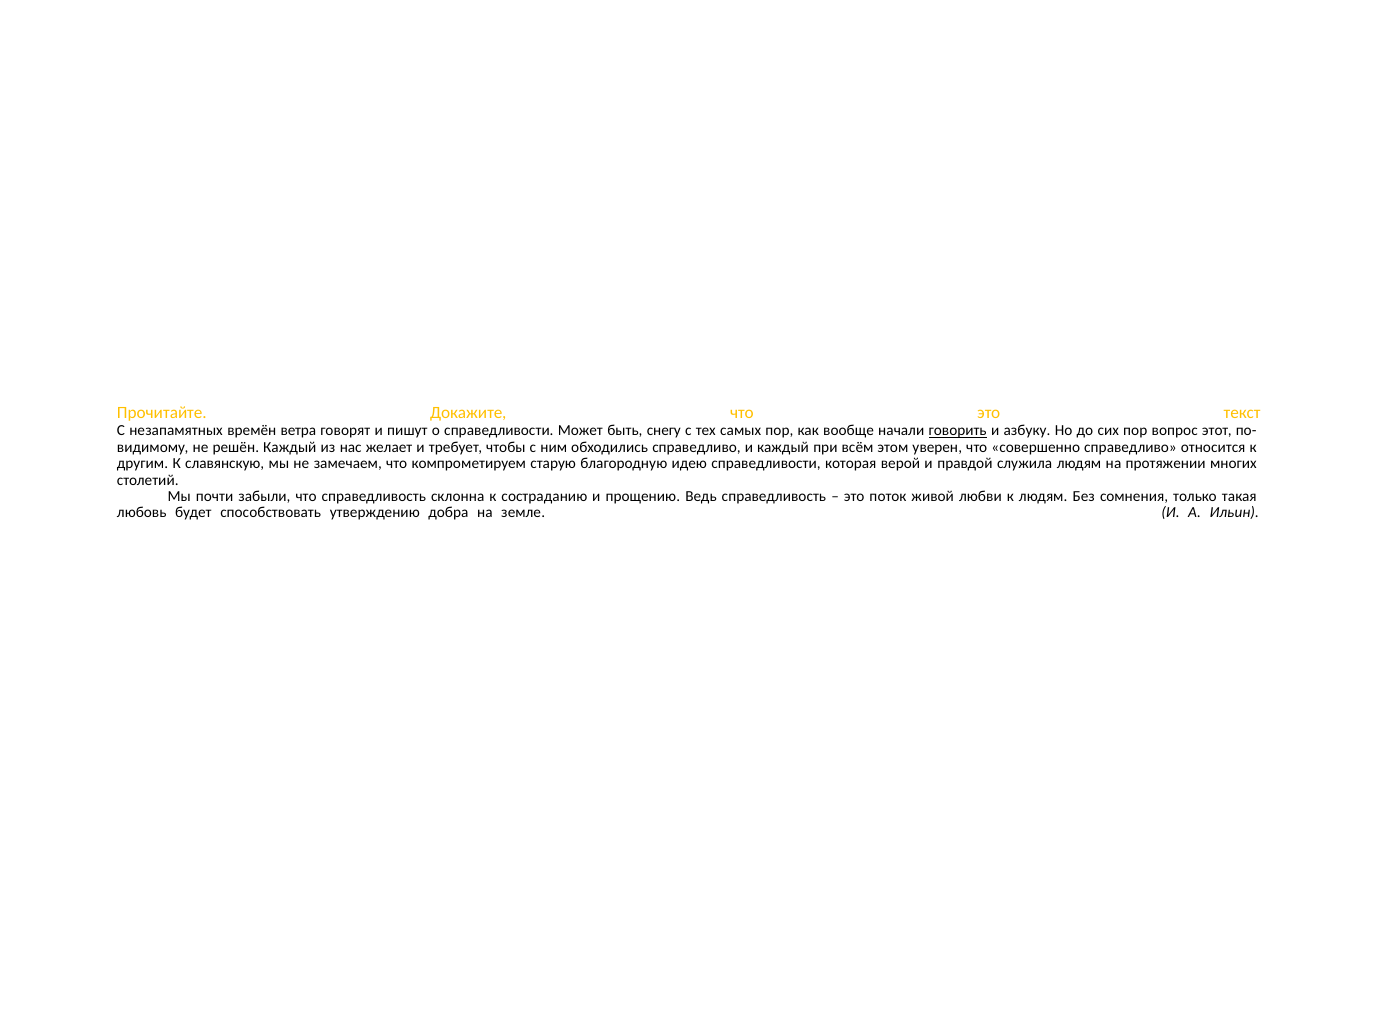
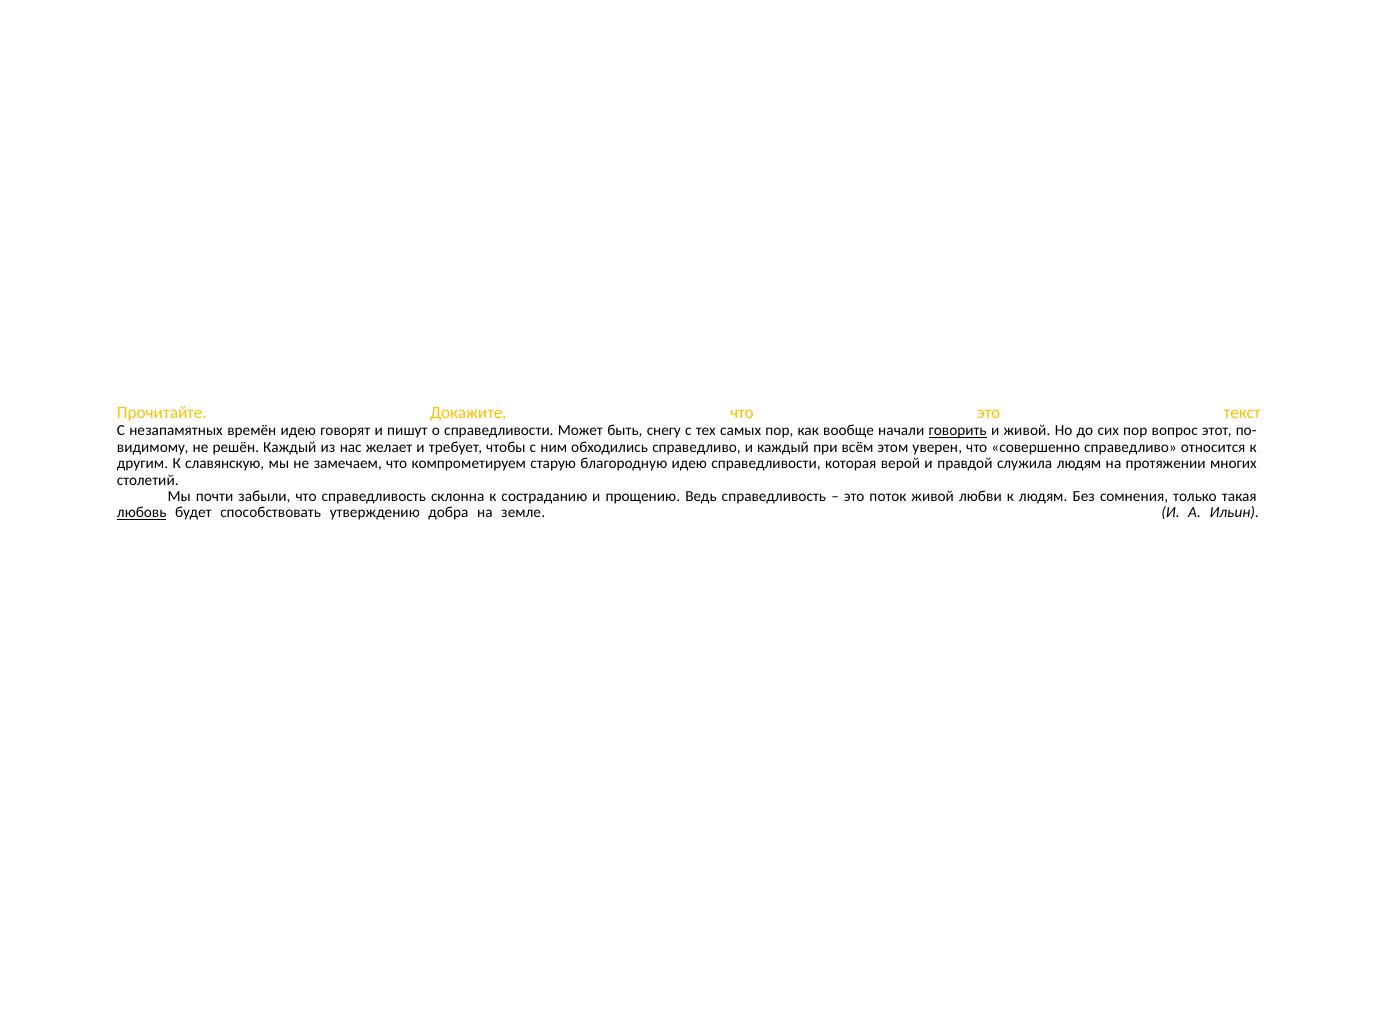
времён ветра: ветра -> идею (298, 431)
и азбуку: азбуку -> живой (1027, 431)
любовь underline: none -> present (142, 513)
